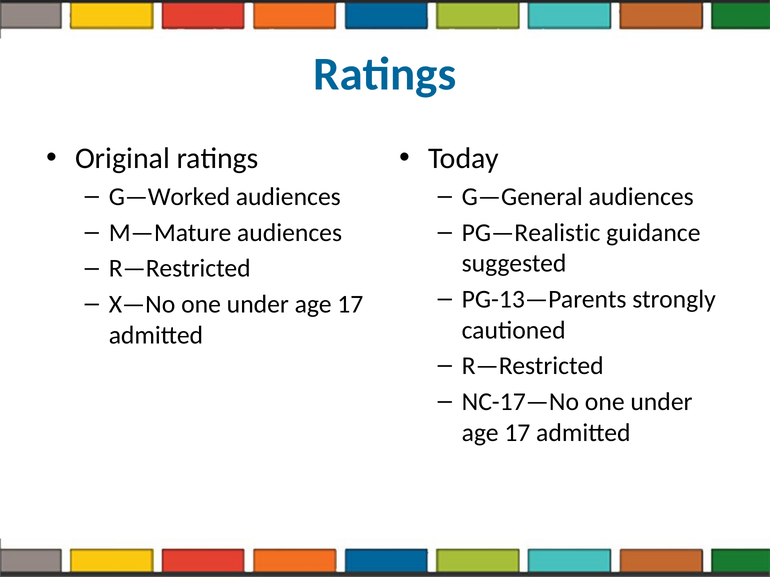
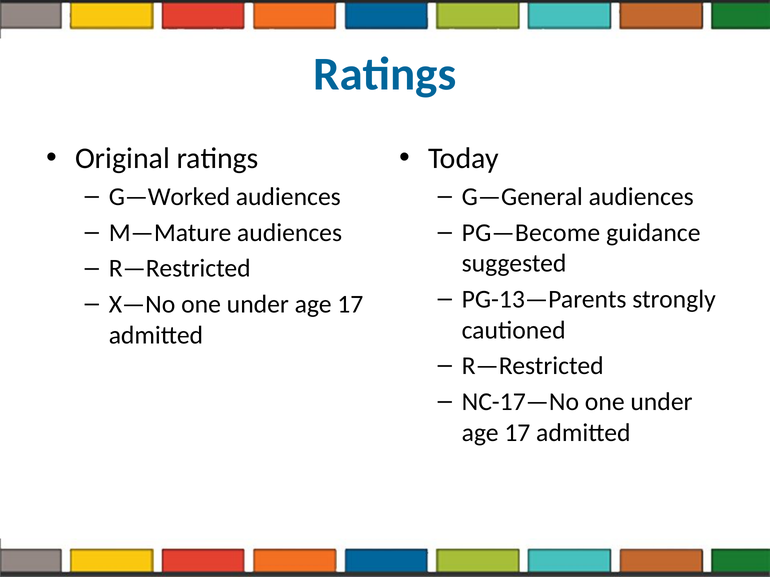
PG—Realistic: PG—Realistic -> PG—Become (531, 233)
